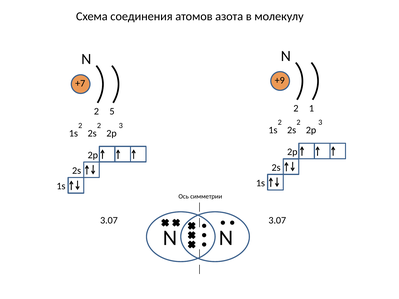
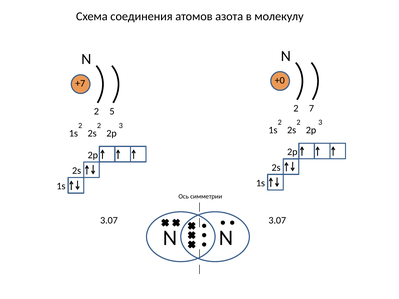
+9: +9 -> +0 (280, 80)
1: 1 -> 7 (311, 108)
